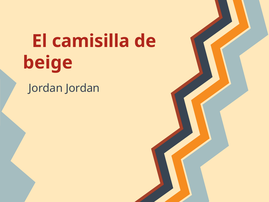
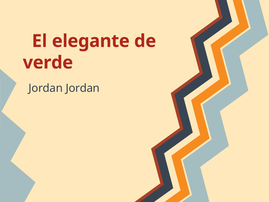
camisilla: camisilla -> elegante (91, 41)
beige: beige -> verde (48, 63)
